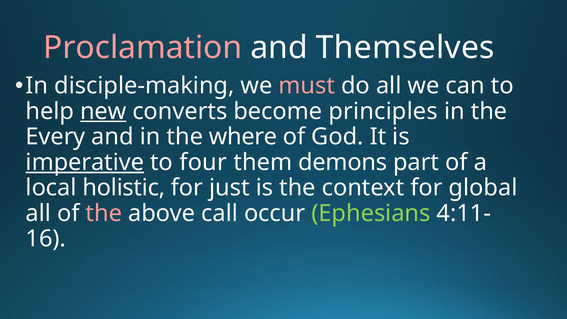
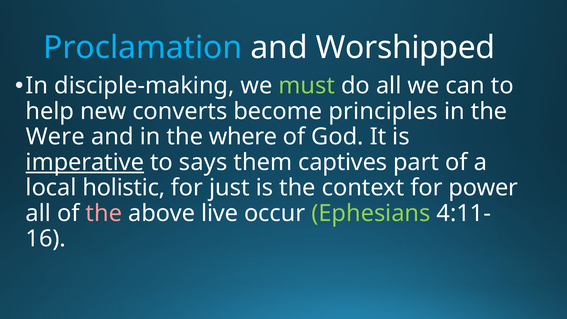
Proclamation colour: pink -> light blue (143, 48)
Themselves: Themselves -> Worshipped (406, 48)
must colour: pink -> light green (307, 86)
new underline: present -> none (103, 111)
Every: Every -> Were (55, 137)
four: four -> says (203, 162)
demons: demons -> captives (343, 162)
global: global -> power (483, 188)
call: call -> live (220, 213)
